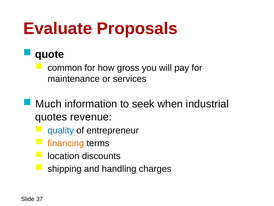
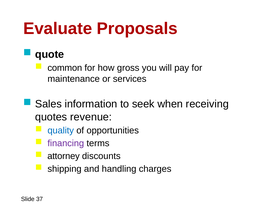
Much: Much -> Sales (48, 104)
industrial: industrial -> receiving (207, 104)
entrepreneur: entrepreneur -> opportunities (113, 130)
financing colour: orange -> purple (66, 143)
location: location -> attorney (64, 156)
